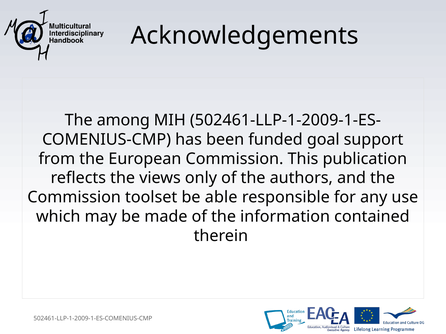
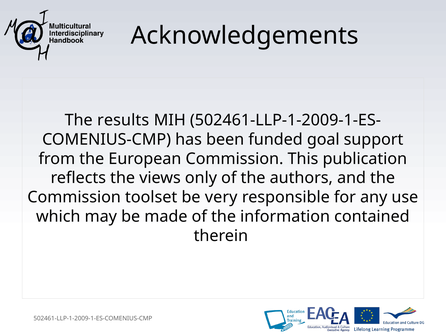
among: among -> results (123, 120)
able: able -> very (221, 198)
